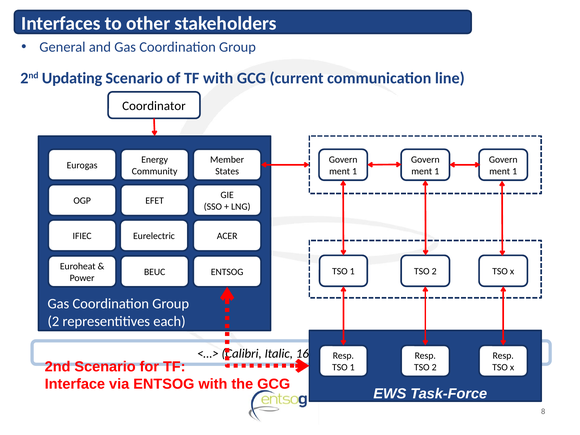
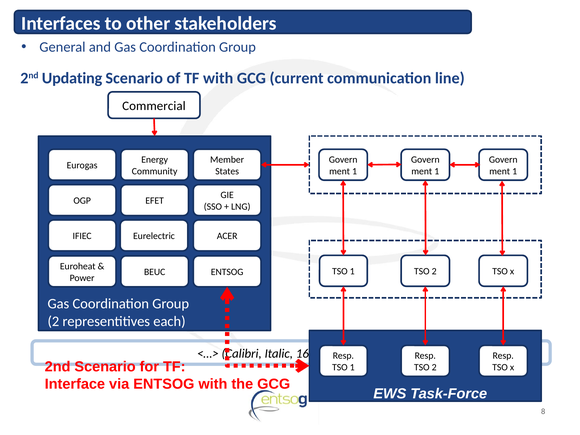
Coordinator: Coordinator -> Commercial (154, 106)
